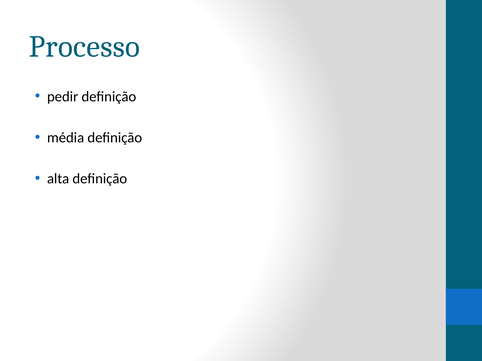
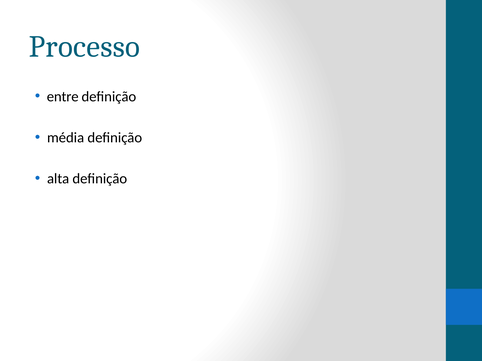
pedir: pedir -> entre (63, 97)
